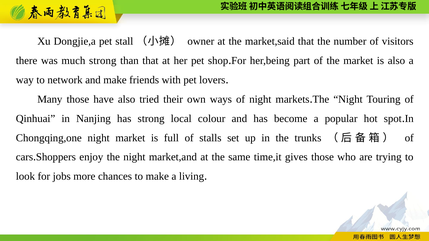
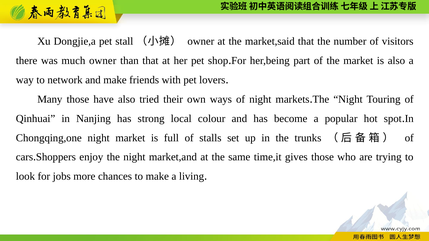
much strong: strong -> owner (103, 61)
